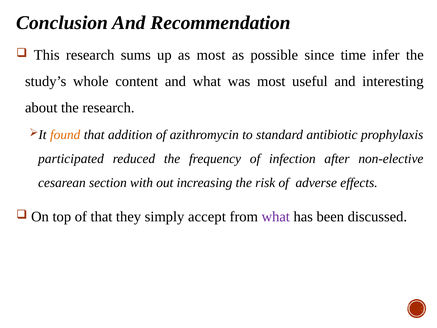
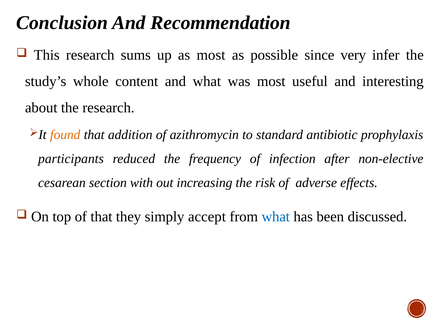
time: time -> very (353, 55)
participated: participated -> participants (71, 159)
what colour: purple -> blue (276, 217)
